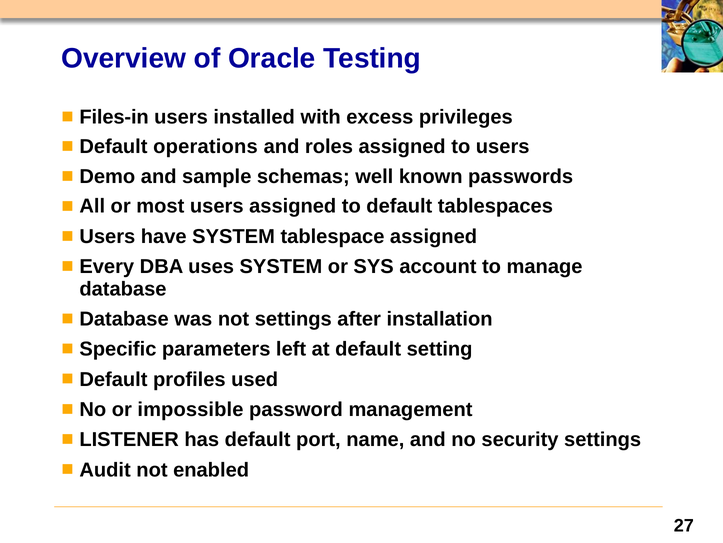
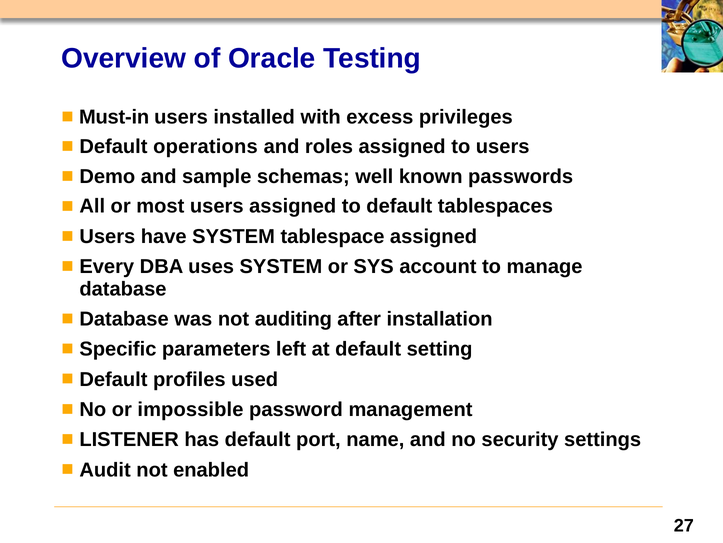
Files-in: Files-in -> Must-in (114, 117)
not settings: settings -> auditing (293, 319)
